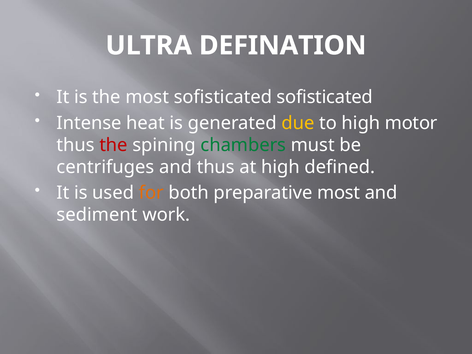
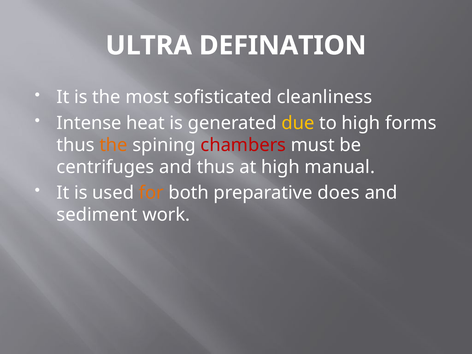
sofisticated sofisticated: sofisticated -> cleanliness (325, 97)
motor: motor -> forms (411, 123)
the colour: red -> orange (114, 145)
chambers colour: green -> red (243, 145)
defined: defined -> manual (340, 167)
preparative most: most -> does (338, 193)
